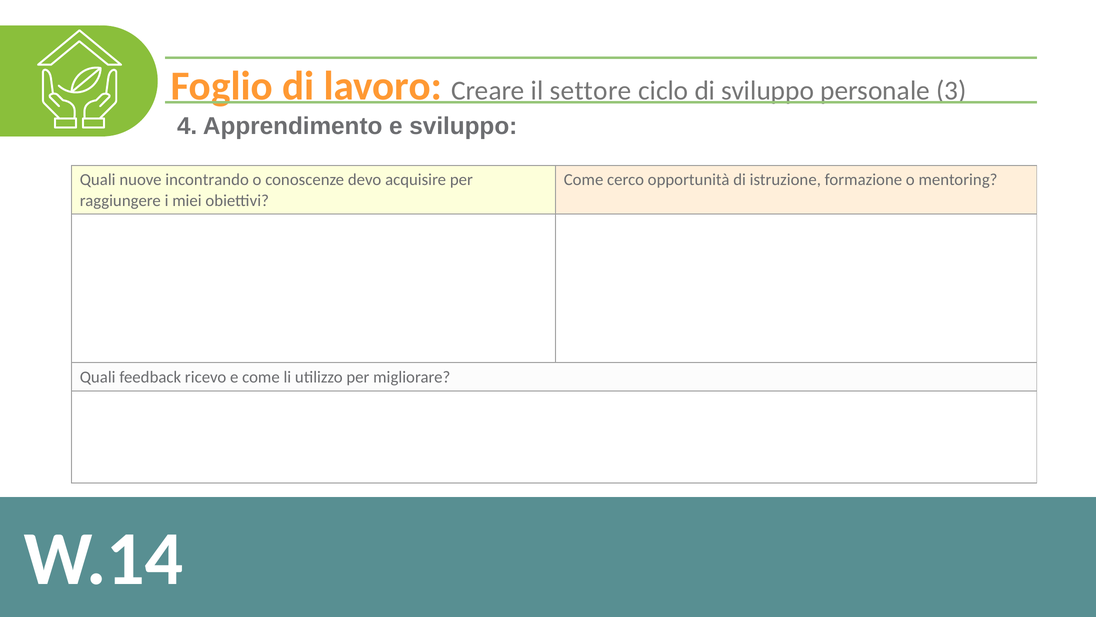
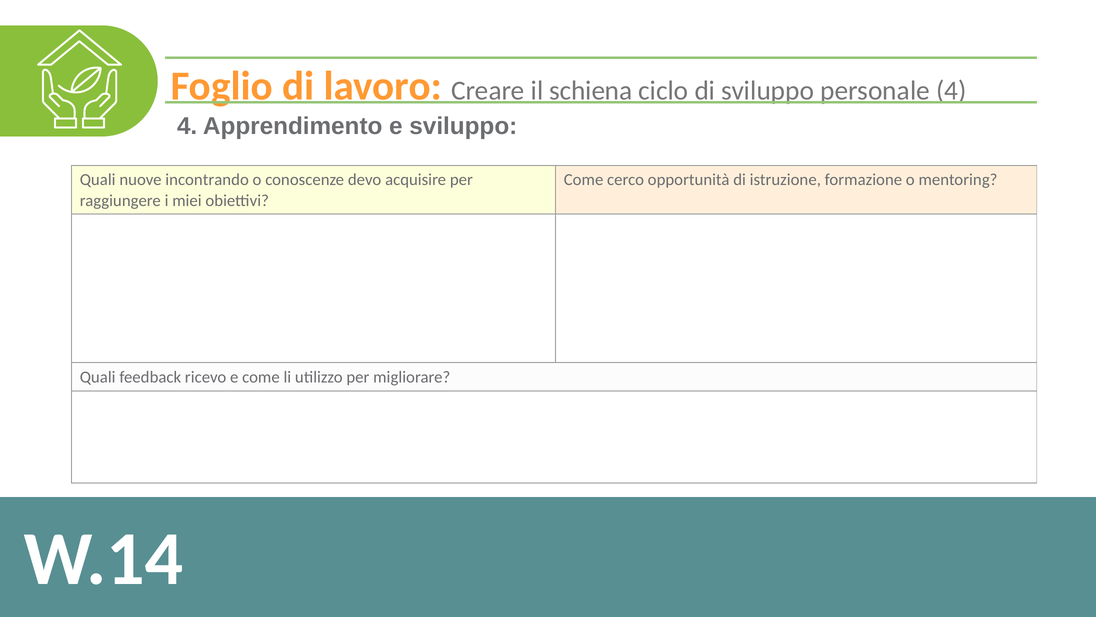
settore: settore -> schiena (591, 91)
personale 3: 3 -> 4 (951, 91)
